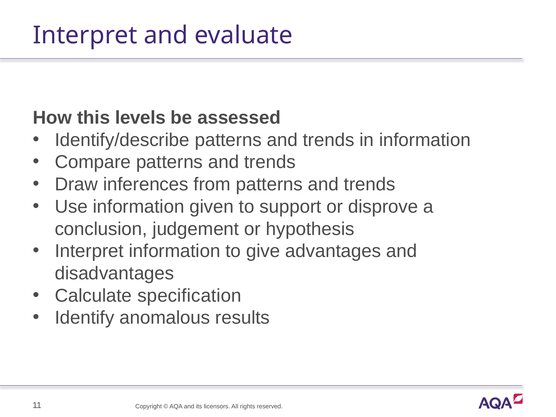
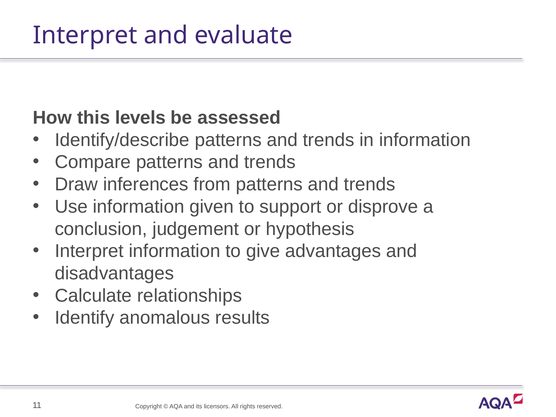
specification: specification -> relationships (190, 296)
